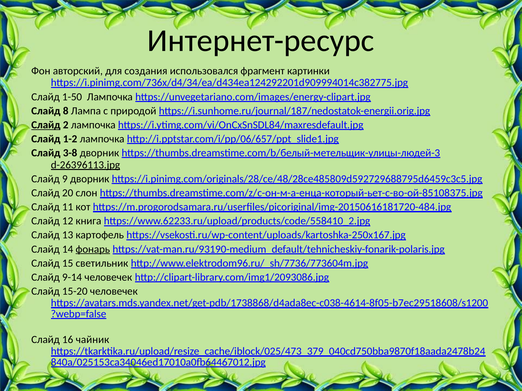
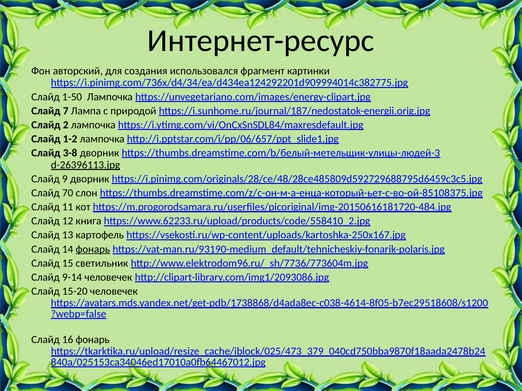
8: 8 -> 7 (66, 111)
Слайд underline: present -> none (46, 125)
20: 20 -> 70 (68, 193)
16 чайник: чайник -> фонарь (93, 340)
